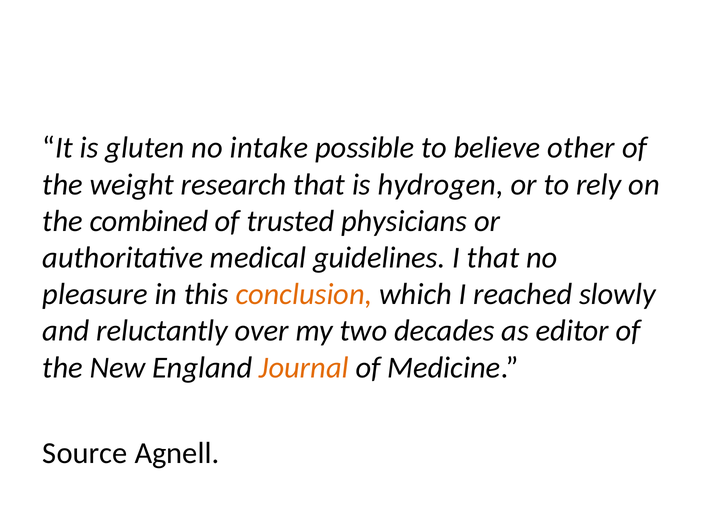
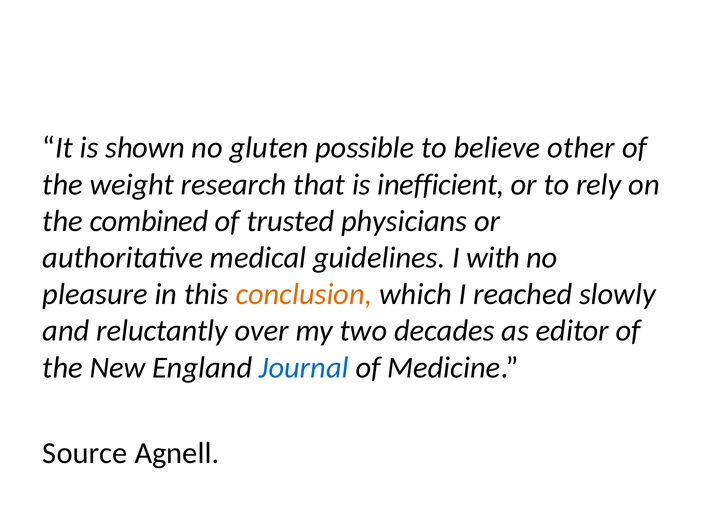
gluten: gluten -> shown (145, 148)
intake: intake -> gluten (269, 148)
hydrogen: hydrogen -> inefficient (441, 184)
I that: that -> with (493, 258)
Journal colour: orange -> blue (304, 367)
